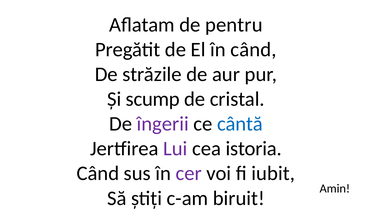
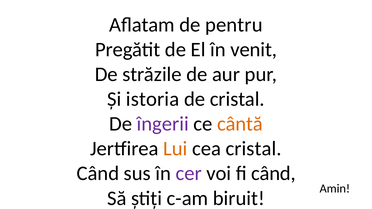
în când: când -> venit (254, 50)
scump: scump -> istoria (153, 99)
cântă colour: blue -> orange (240, 124)
Lui colour: purple -> orange (175, 149)
cea istoria: istoria -> cristal (254, 149)
fi iubit: iubit -> când (273, 174)
